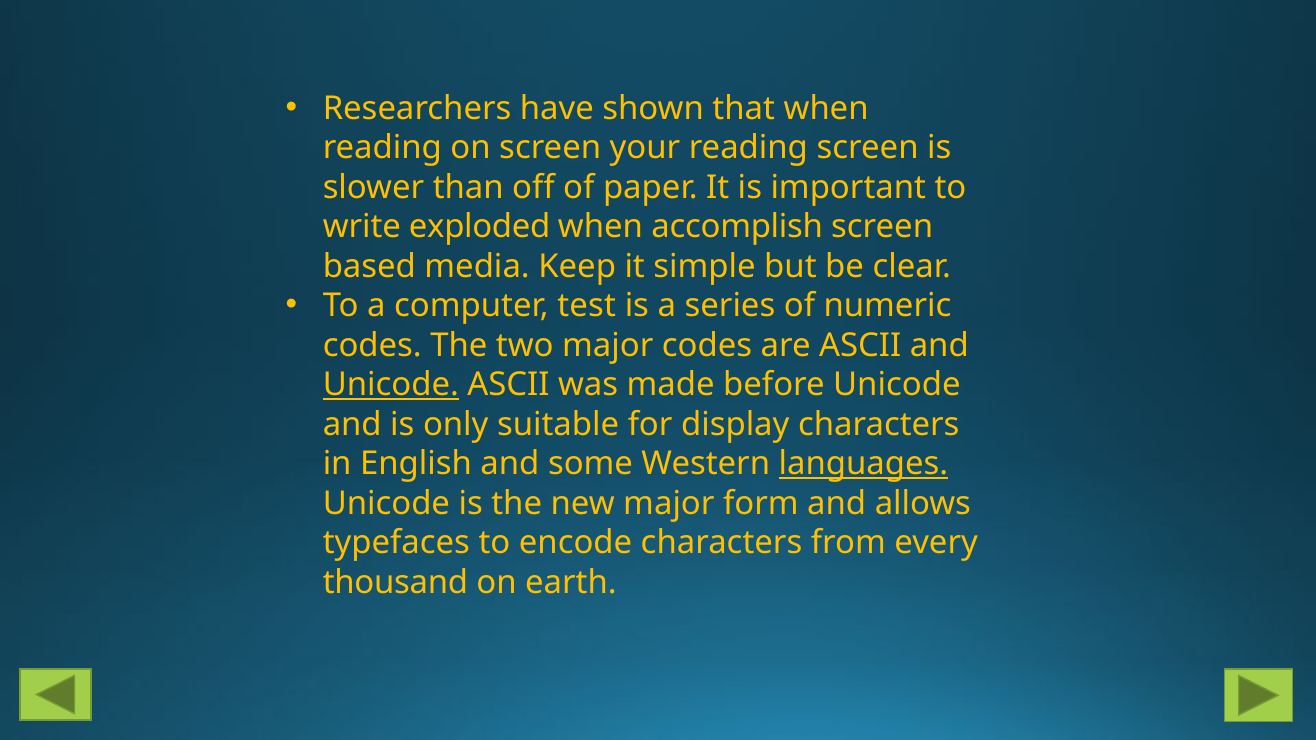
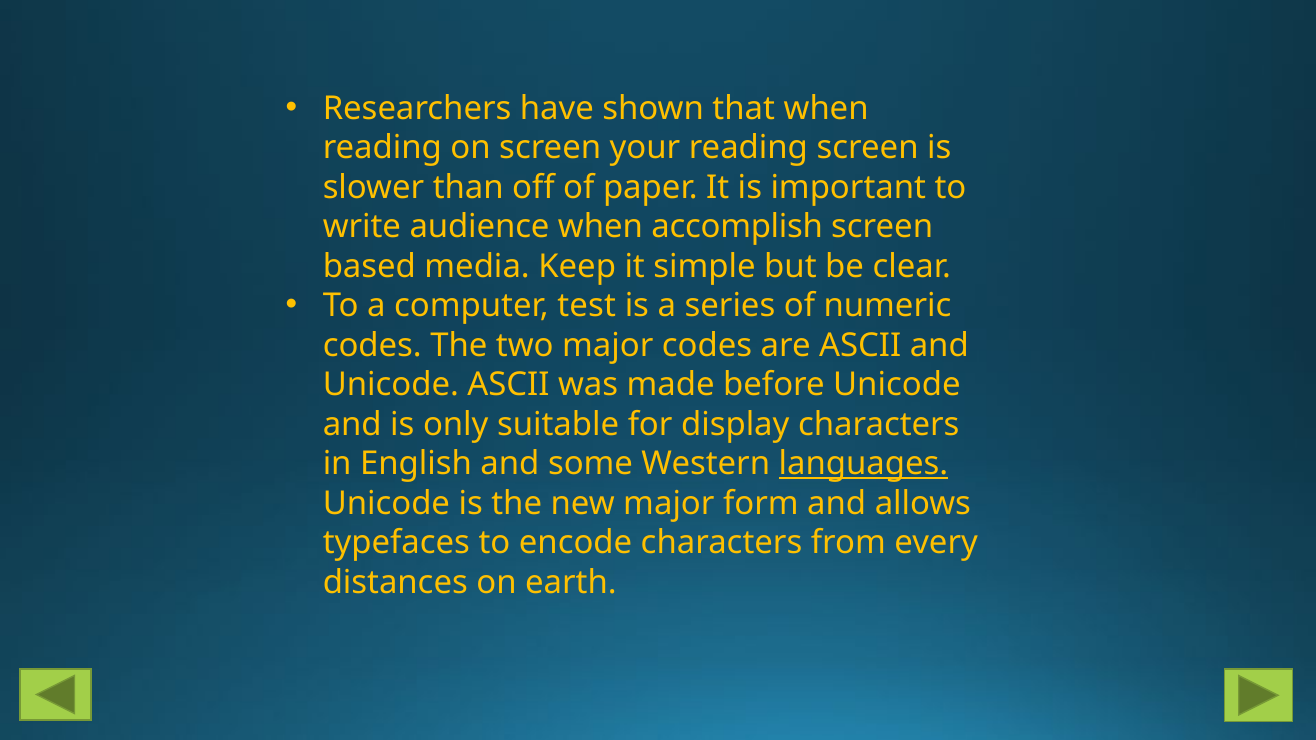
exploded: exploded -> audience (480, 227)
Unicode underline: present -> none (391, 385)
thousand: thousand -> distances (395, 582)
